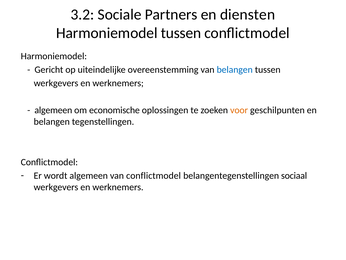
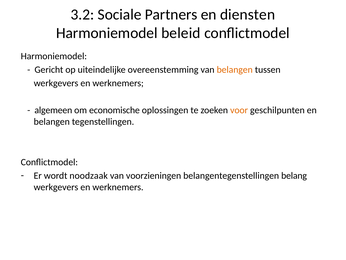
Harmoniemodel tussen: tussen -> beleid (181, 33)
belangen colour: blue -> orange (235, 70)
wordt algemeen: algemeen -> noodzaak (89, 175)
van conflictmodel: conflictmodel -> voorzieningen (154, 175)
sociaal: sociaal -> belang (294, 175)
